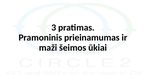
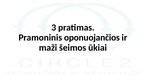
prieinamumas: prieinamumas -> oponuojančios (92, 37)
